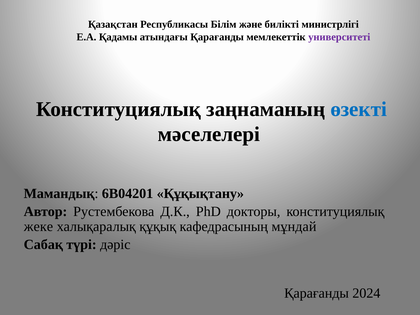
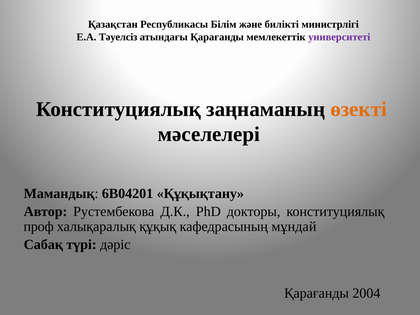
Қадамы: Қадамы -> Тәуелсіз (118, 37)
өзекті colour: blue -> orange (359, 109)
жеке: жеке -> проф (39, 227)
2024: 2024 -> 2004 (366, 293)
